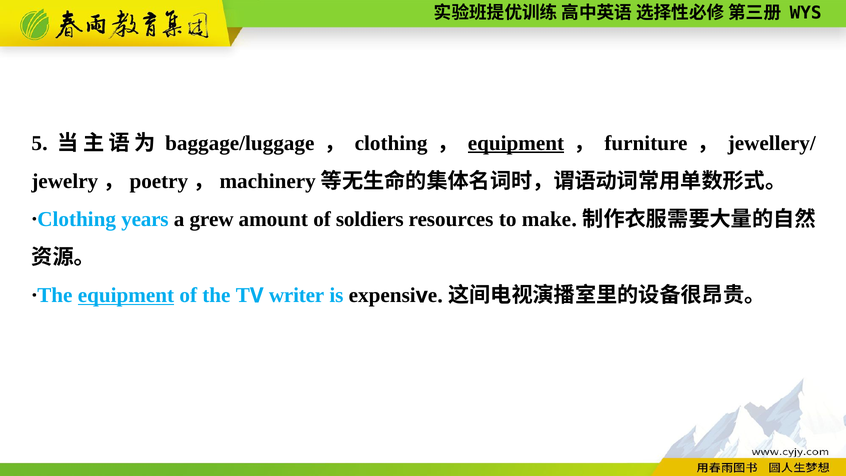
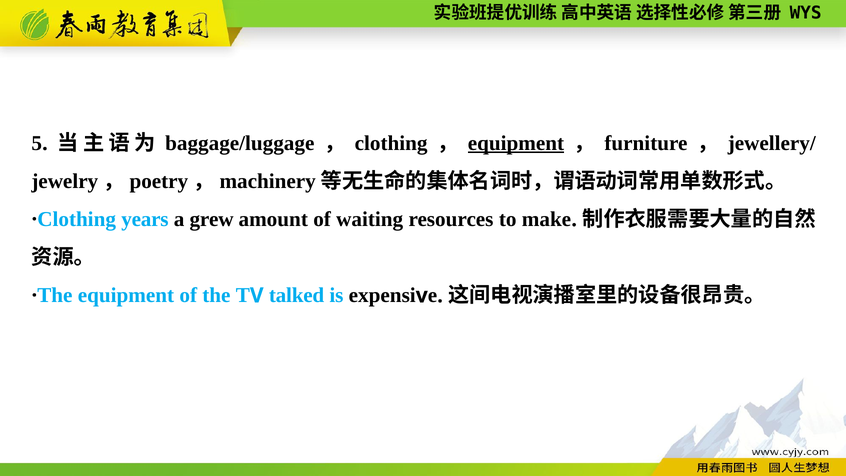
soldiers: soldiers -> waiting (370, 219)
equipment underline: present -> none (126, 295)
writer: writer -> talked (297, 295)
